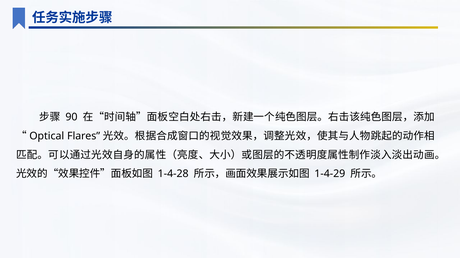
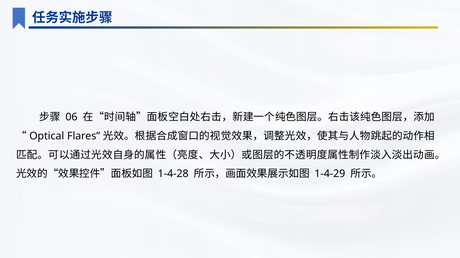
90: 90 -> 06 (71, 117)
